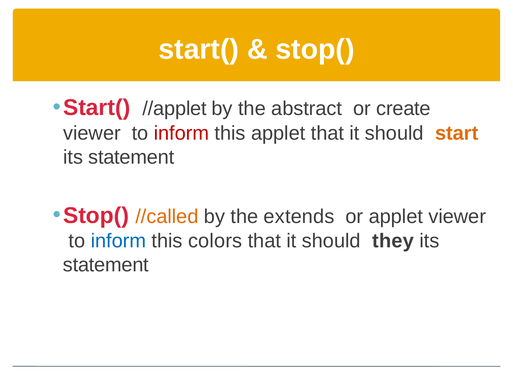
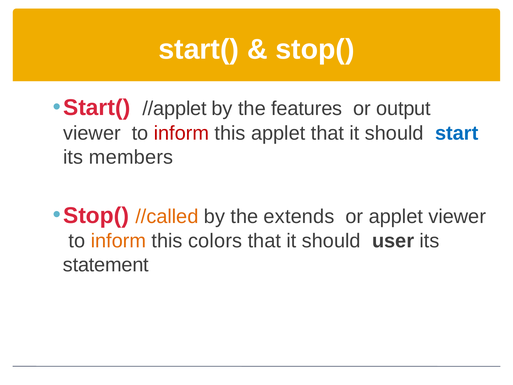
abstract: abstract -> features (307, 109)
create: create -> output (404, 109)
start colour: orange -> blue (457, 133)
statement: statement -> members (131, 157)
inform colour: blue -> orange (118, 241)
they: they -> user (393, 241)
